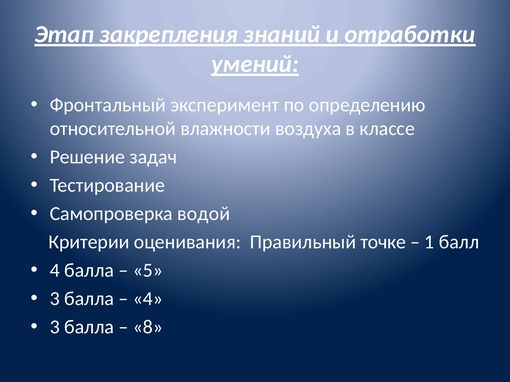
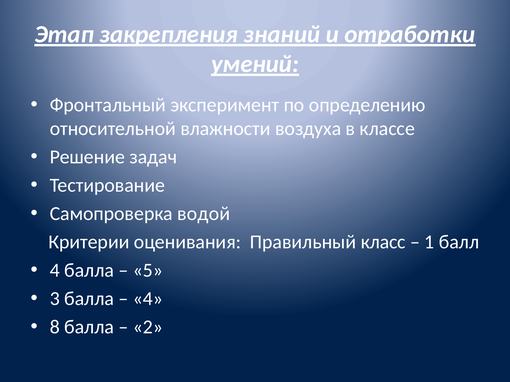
точке: точке -> класс (383, 242)
3: 3 -> 8 (55, 327)
8: 8 -> 2 (148, 327)
